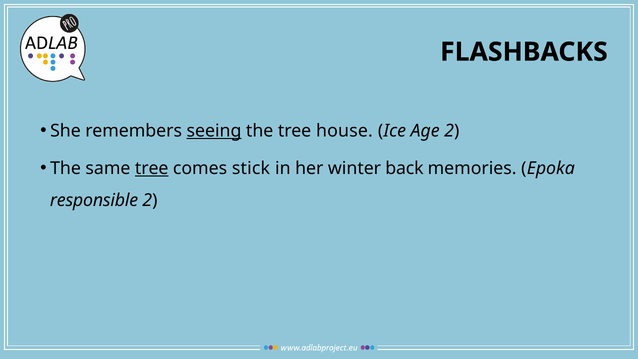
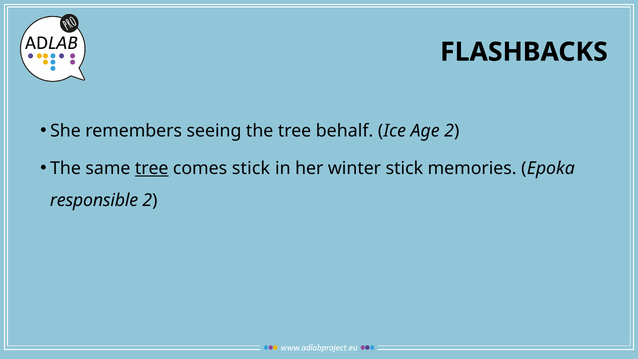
seeing underline: present -> none (214, 131)
house: house -> behalf (345, 131)
winter back: back -> stick (404, 168)
